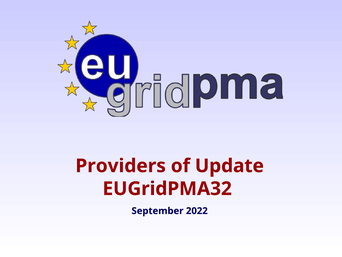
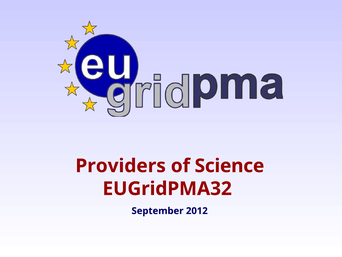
Update: Update -> Science (229, 166)
2022: 2022 -> 2012 (197, 211)
